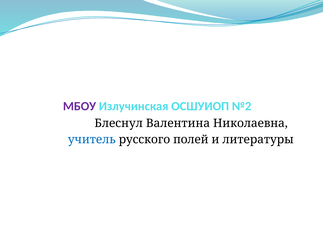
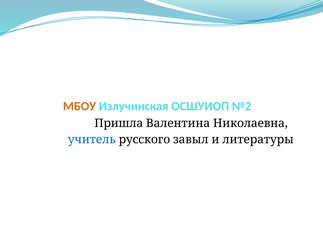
МБОУ colour: purple -> orange (80, 106)
Блеснул: Блеснул -> Пришла (119, 123)
полей: полей -> завыл (191, 140)
